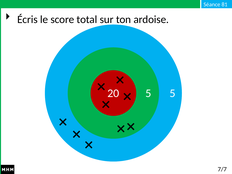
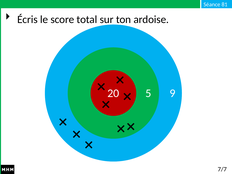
5 5: 5 -> 9 (172, 93)
